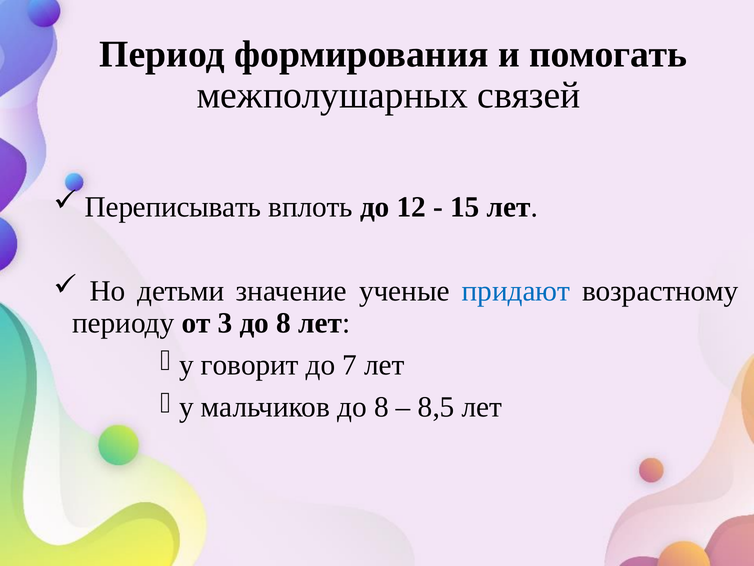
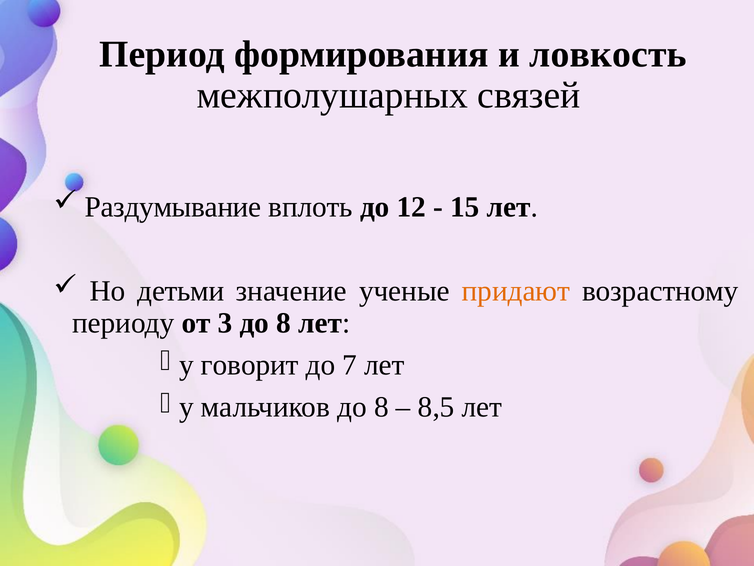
помогать: помогать -> ловкость (608, 54)
Переписывать: Переписывать -> Раздумывание (173, 207)
придают colour: blue -> orange (516, 291)
